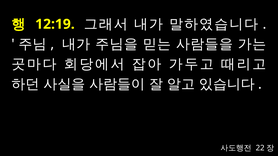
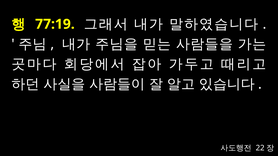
12:19: 12:19 -> 77:19 (55, 24)
